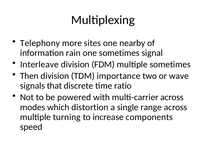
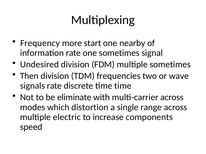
Telephony: Telephony -> Frequency (40, 43)
sites: sites -> start (93, 43)
information rain: rain -> rate (73, 53)
Interleave: Interleave -> Undesired (39, 65)
importance: importance -> frequencies (119, 76)
signals that: that -> rate (54, 86)
time ratio: ratio -> time (123, 86)
powered: powered -> eliminate (74, 98)
turning: turning -> electric (67, 117)
